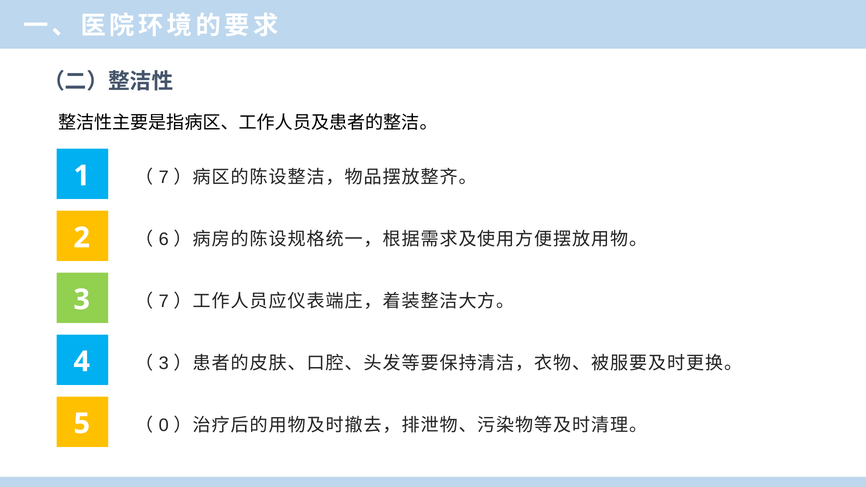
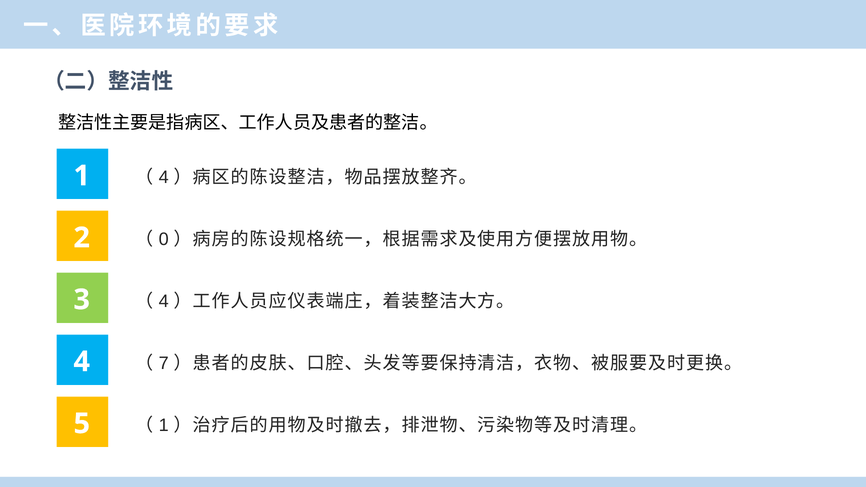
7: 7 -> 4 (164, 177)
6: 6 -> 0 (164, 239)
7: 7 -> 4 (164, 301)
3: 3 -> 7 (164, 363)
0: 0 -> 1 (164, 425)
